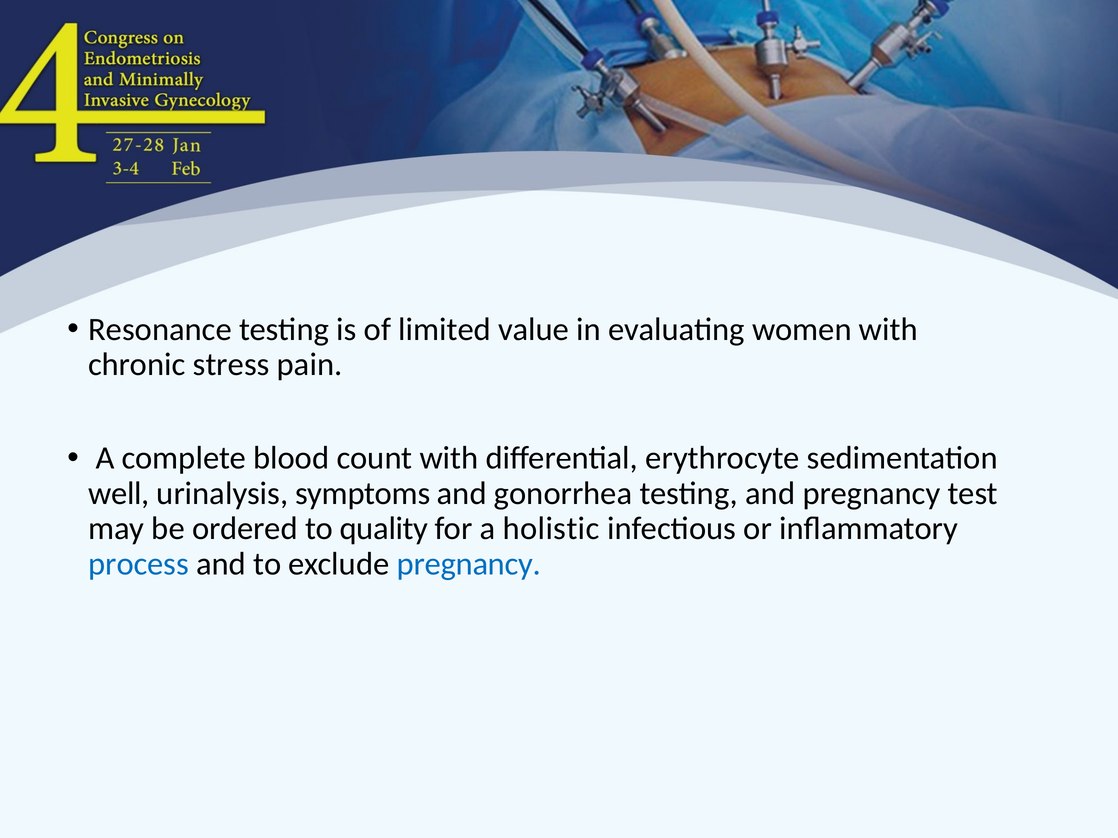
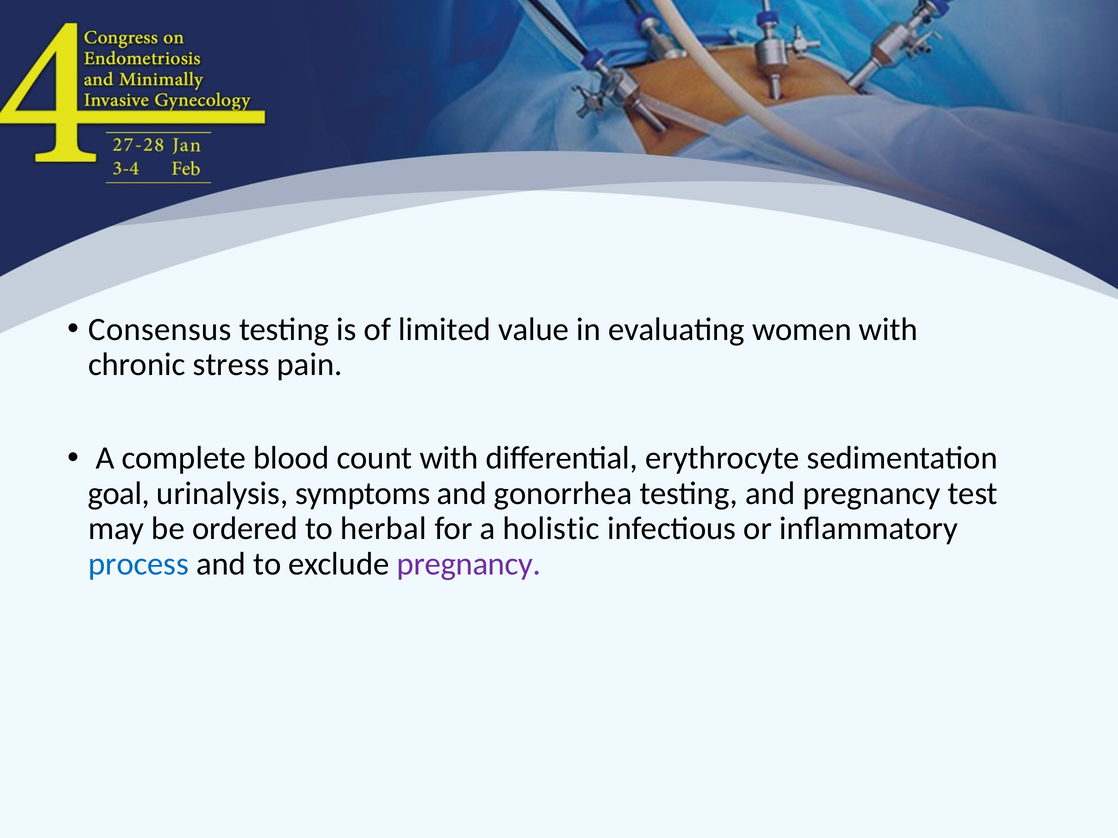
Resonance: Resonance -> Consensus (160, 329)
well: well -> goal (119, 494)
quality: quality -> herbal (384, 529)
pregnancy colour: blue -> purple (469, 564)
